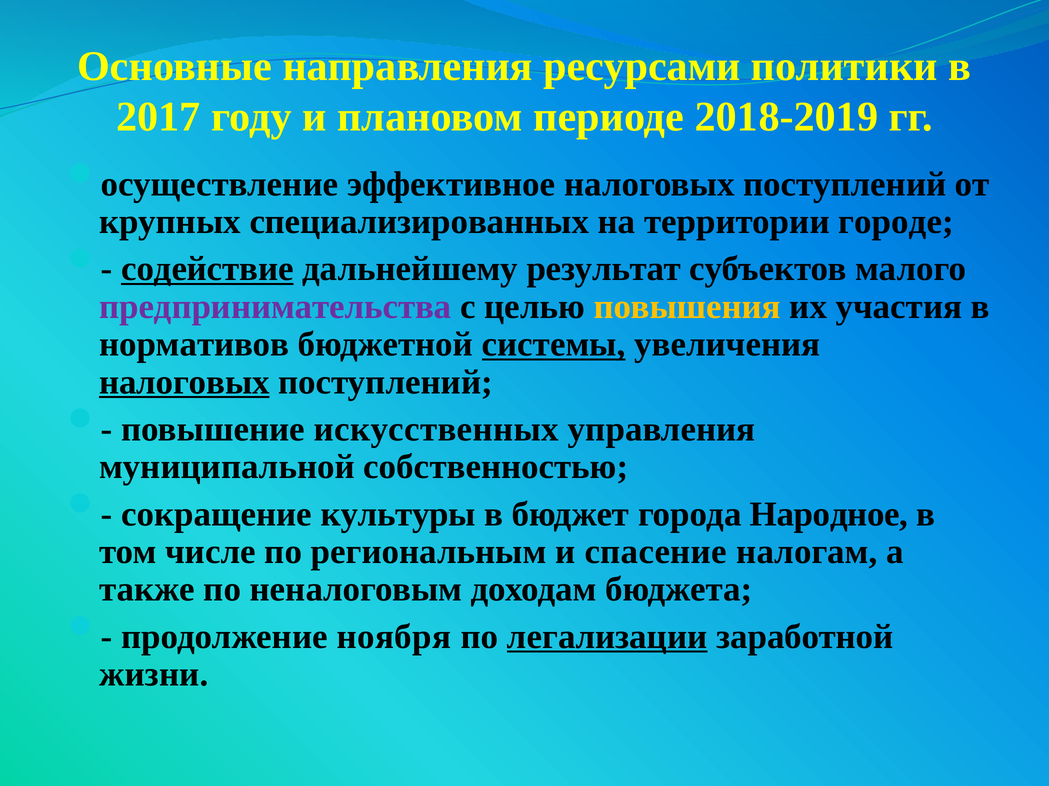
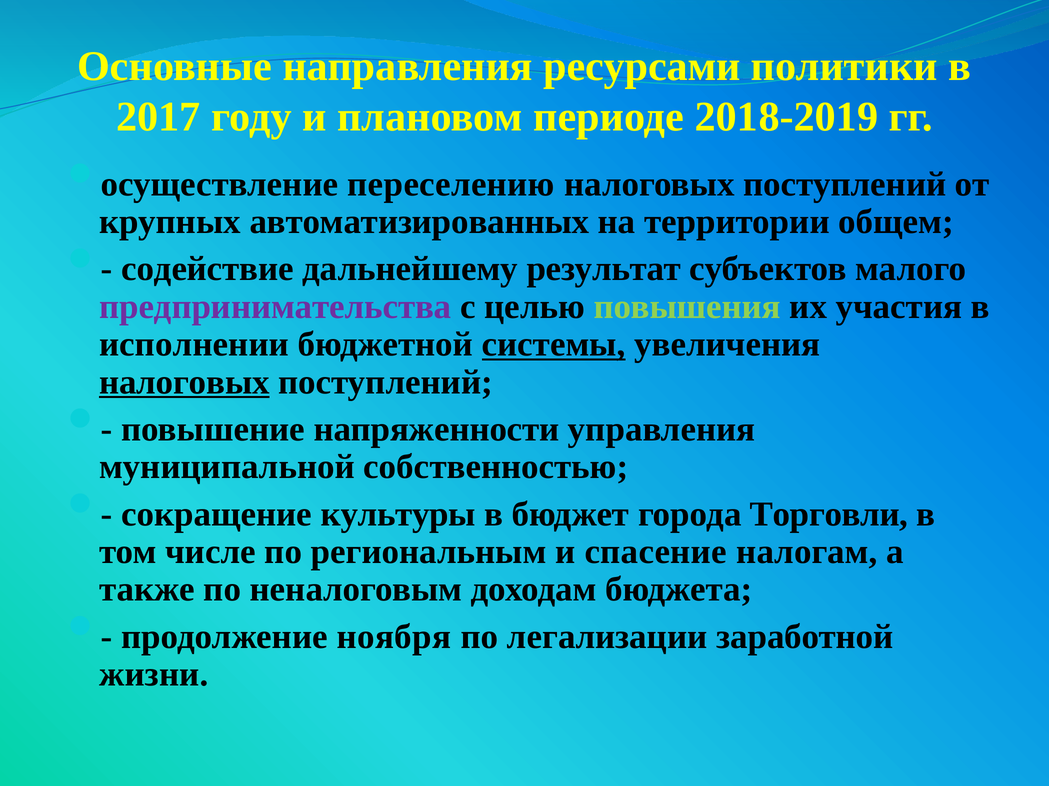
эффективное: эффективное -> переселению (451, 184)
специализированных: специализированных -> автоматизированных (419, 222)
городе: городе -> общем (896, 222)
содействие underline: present -> none (207, 269)
повышения colour: yellow -> light green (687, 307)
нормативов: нормативов -> исполнении (194, 345)
искусственных: искусственных -> напряженности (436, 430)
Народное: Народное -> Торговли (829, 515)
легализации underline: present -> none (607, 637)
